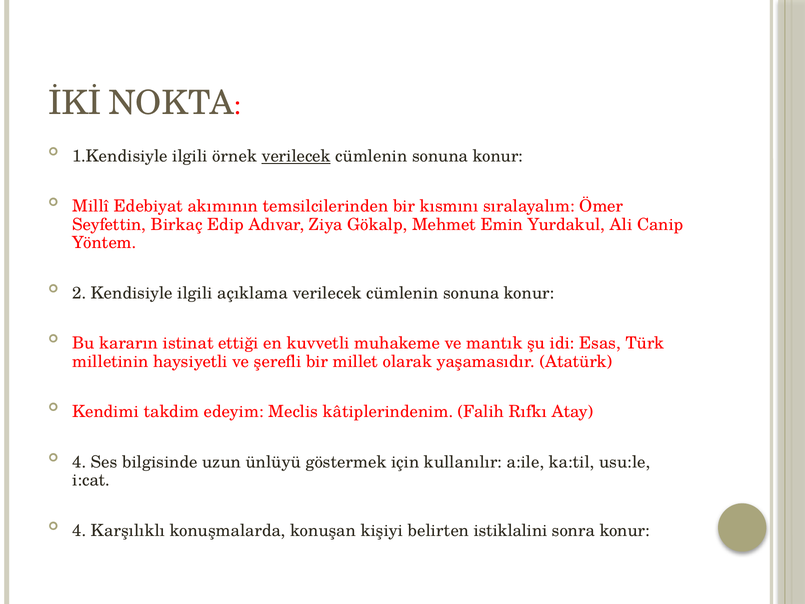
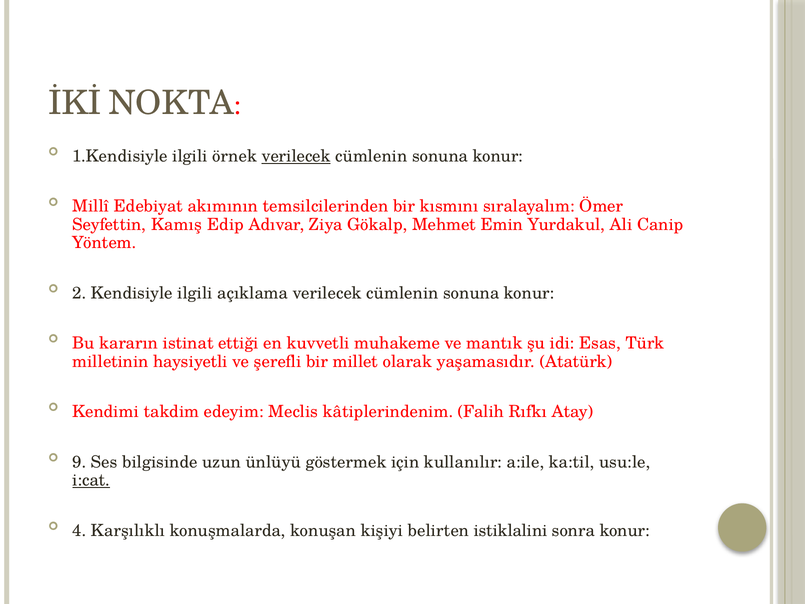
Birkaç: Birkaç -> Kamış (177, 224)
4: 4 -> 9 (79, 462)
i:cat underline: none -> present (91, 480)
